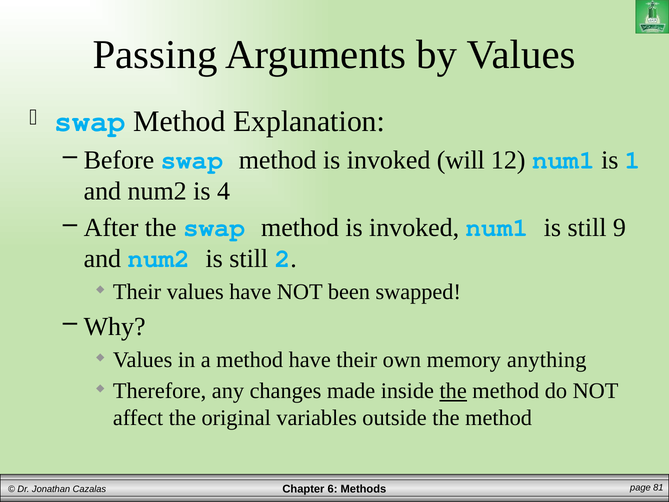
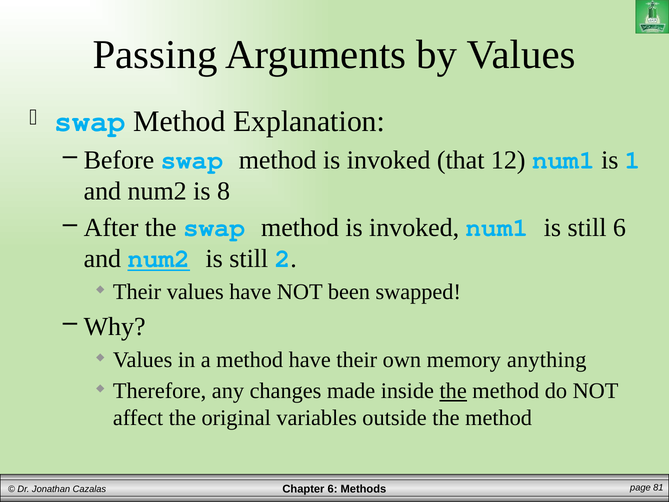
will: will -> that (461, 160)
4: 4 -> 8 (224, 191)
still 9: 9 -> 6 (619, 228)
num2 underline: none -> present (159, 259)
